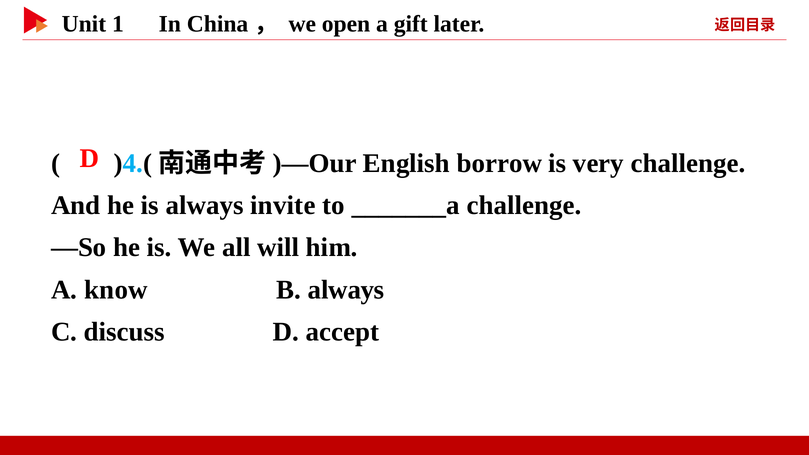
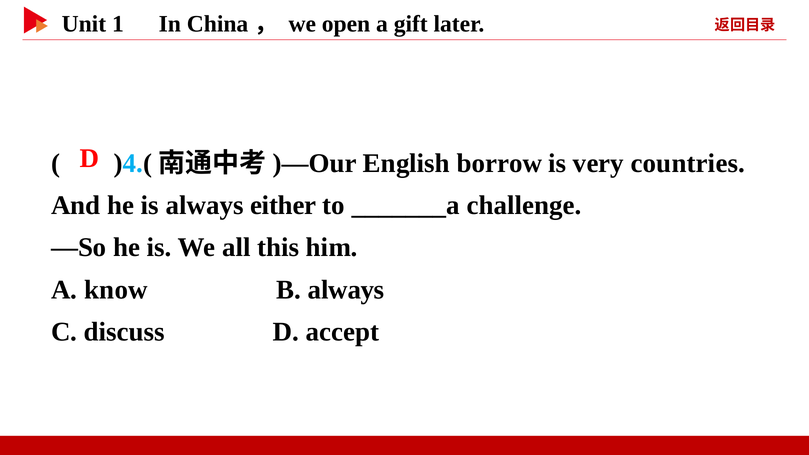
very challenge: challenge -> countries (688, 163)
invite: invite -> either (283, 206)
will: will -> this (278, 248)
